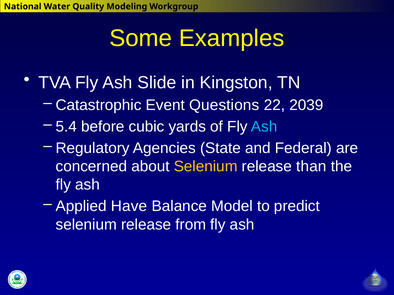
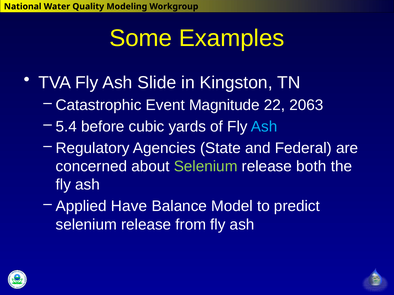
Questions: Questions -> Magnitude (224, 105)
2039: 2039 -> 2063 (306, 105)
Selenium colour: yellow -> light green (206, 167)
than: than -> both (311, 167)
